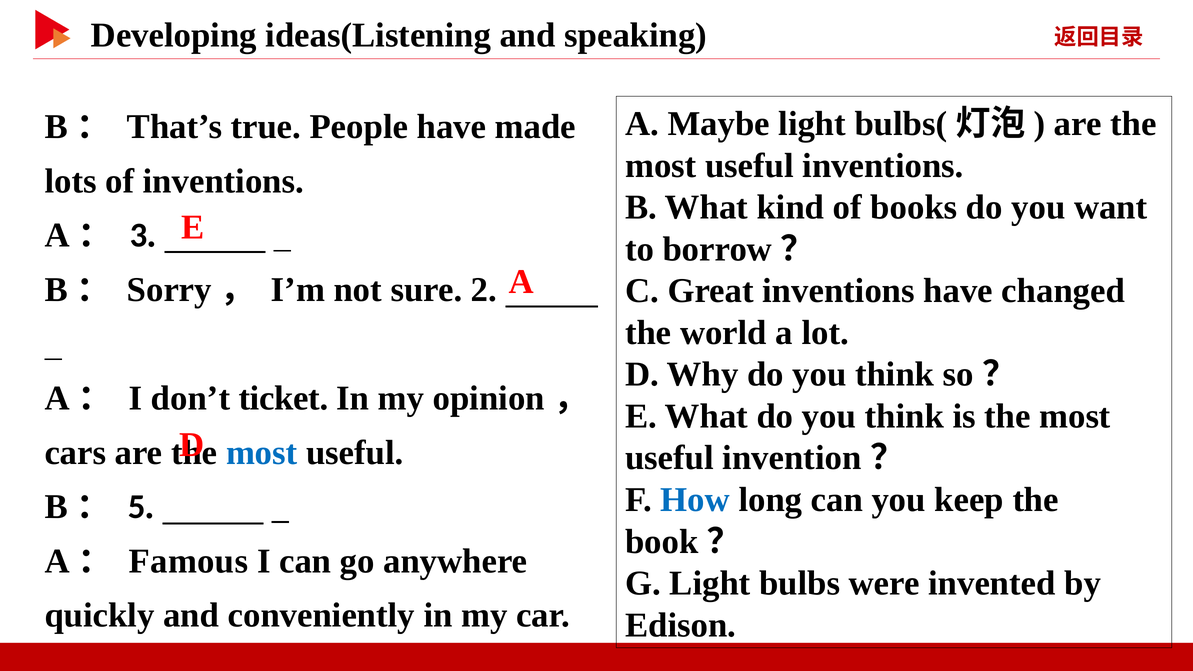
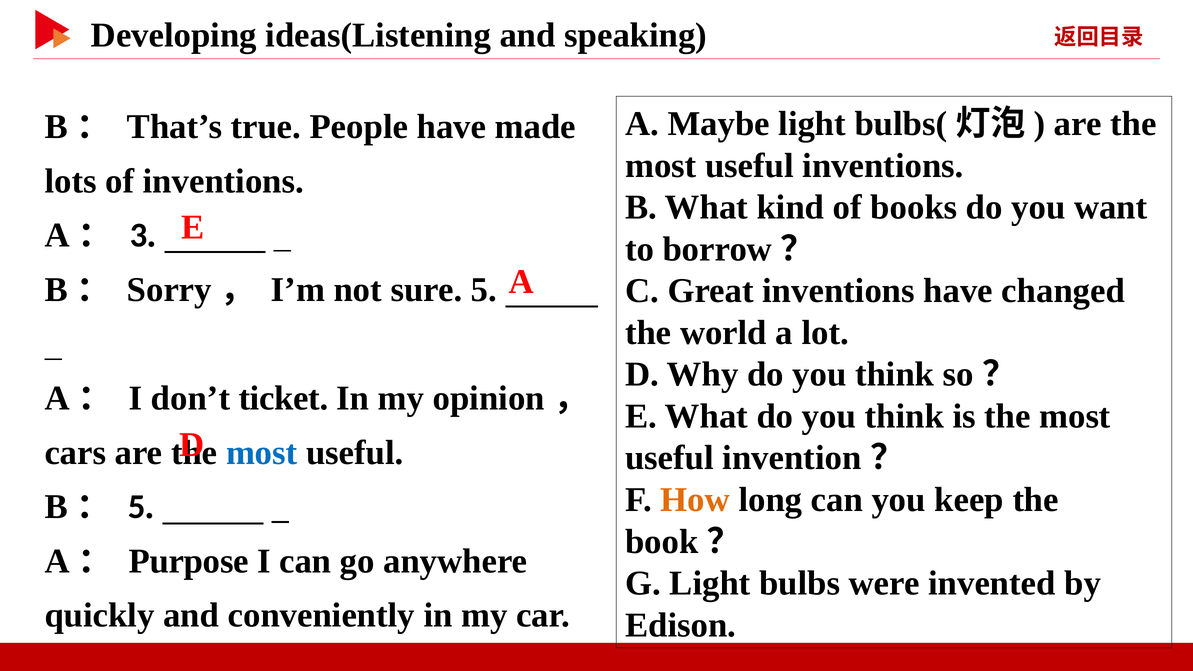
sure 2: 2 -> 5 (484, 290)
How colour: blue -> orange (695, 500)
Famous: Famous -> Purpose (189, 561)
